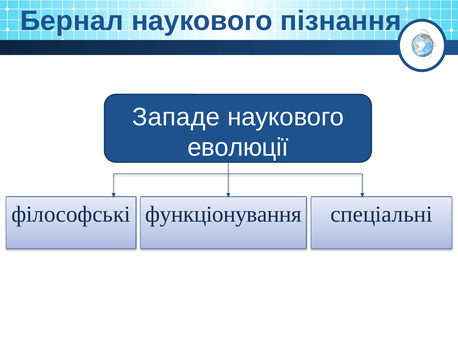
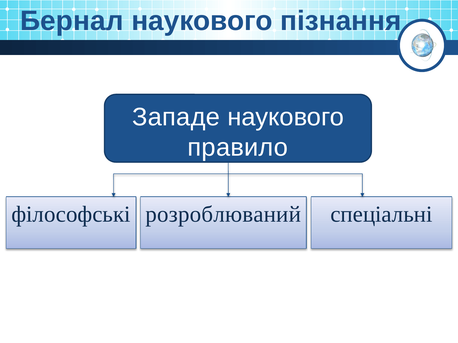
еволюції: еволюції -> правило (238, 148)
функціонування: функціонування -> розроблюваний (223, 215)
